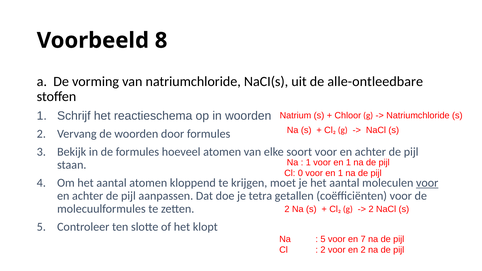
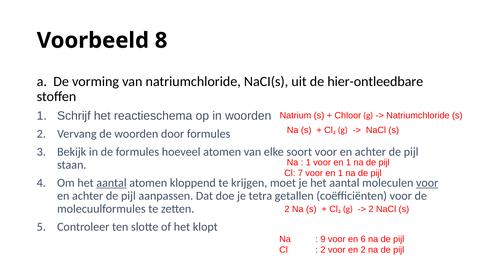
alle-ontleedbare: alle-ontleedbare -> hier-ontleedbare (375, 81)
0: 0 -> 7 (300, 173)
aantal underline: none -> present (112, 183)
5: 5 -> 9 (323, 239)
7: 7 -> 6 (363, 239)
